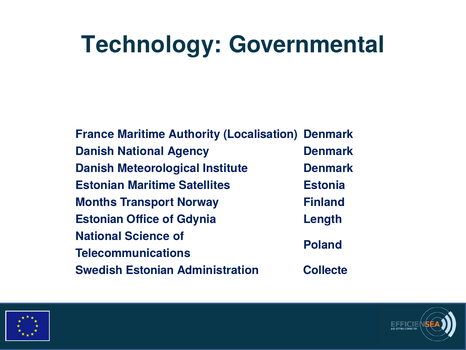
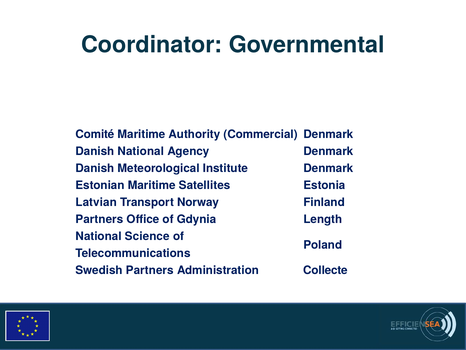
Technology: Technology -> Coordinator (152, 45)
France: France -> Comité (95, 134)
Localisation: Localisation -> Commercial (261, 134)
Months: Months -> Latvian (96, 202)
Estonian: Estonian -> Partners (99, 219)
Swedish Estonian: Estonian -> Partners (150, 270)
